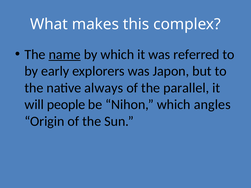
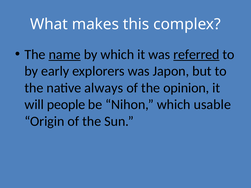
referred underline: none -> present (196, 55)
parallel: parallel -> opinion (186, 88)
angles: angles -> usable (212, 105)
